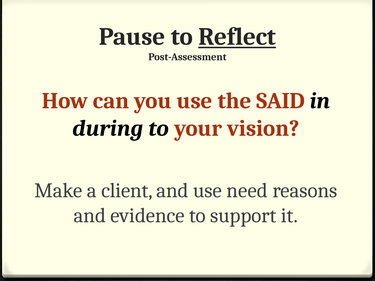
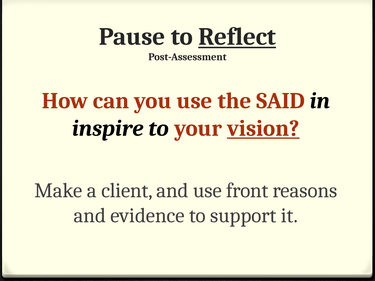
during: during -> inspire (108, 128)
vision underline: none -> present (263, 128)
need: need -> front (247, 191)
